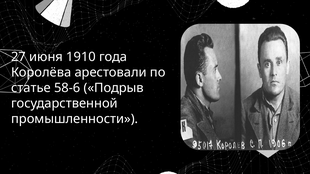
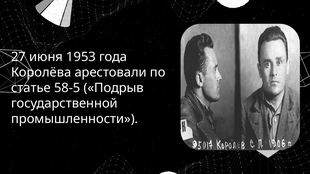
1910: 1910 -> 1953 (81, 57)
58-6: 58-6 -> 58-5 (67, 88)
